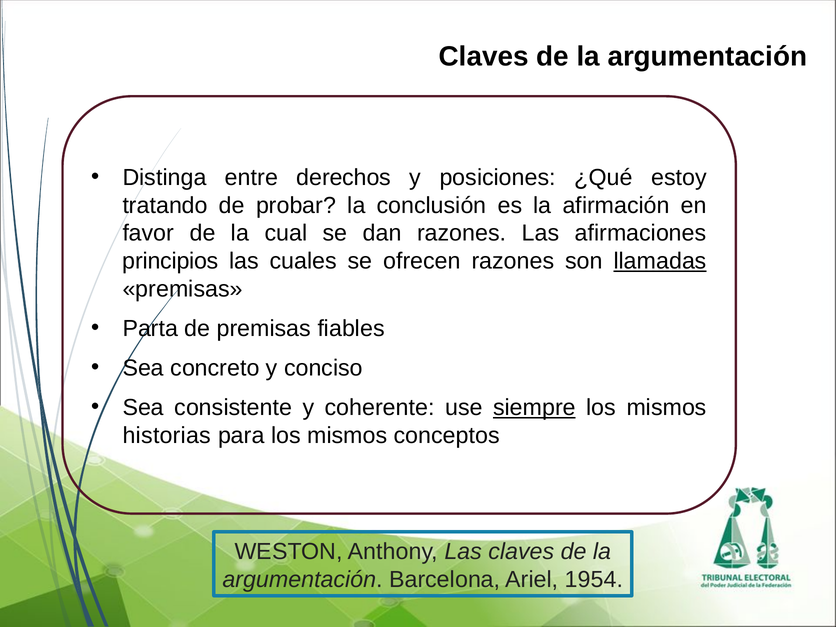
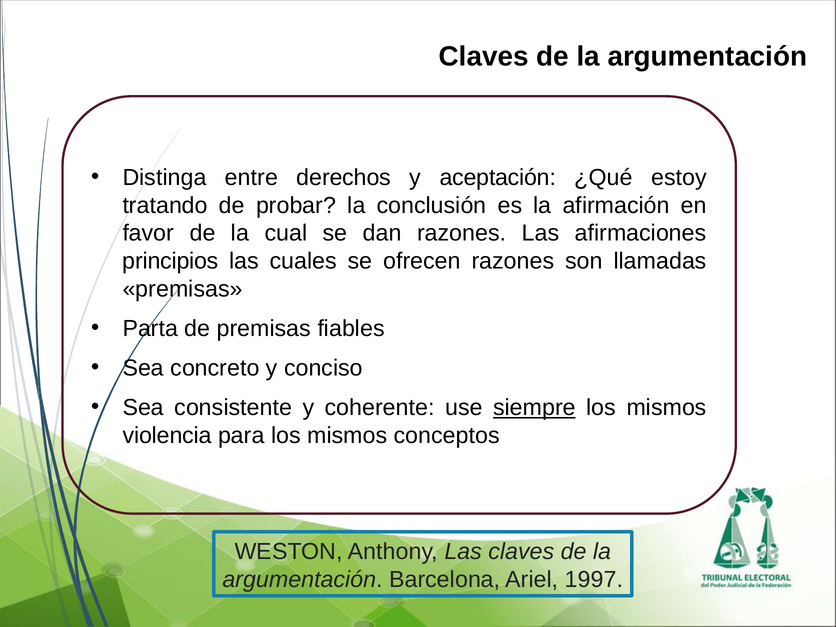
posiciones: posiciones -> aceptación (498, 178)
llamadas underline: present -> none (660, 261)
historias: historias -> violencia (167, 435)
1954: 1954 -> 1997 (594, 579)
